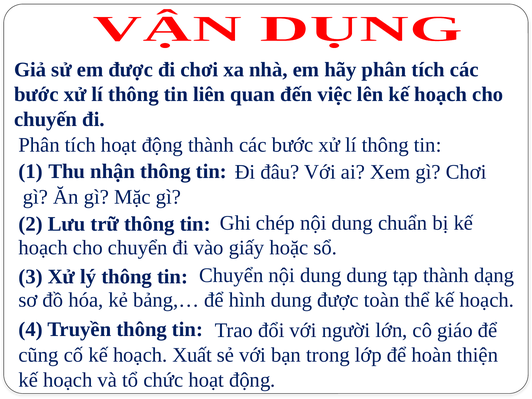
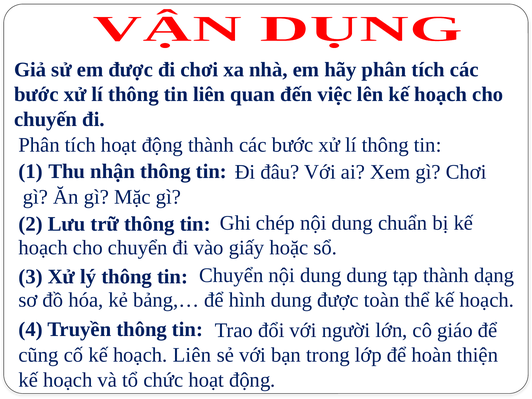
hoạch Xuất: Xuất -> Liên (192, 355)
